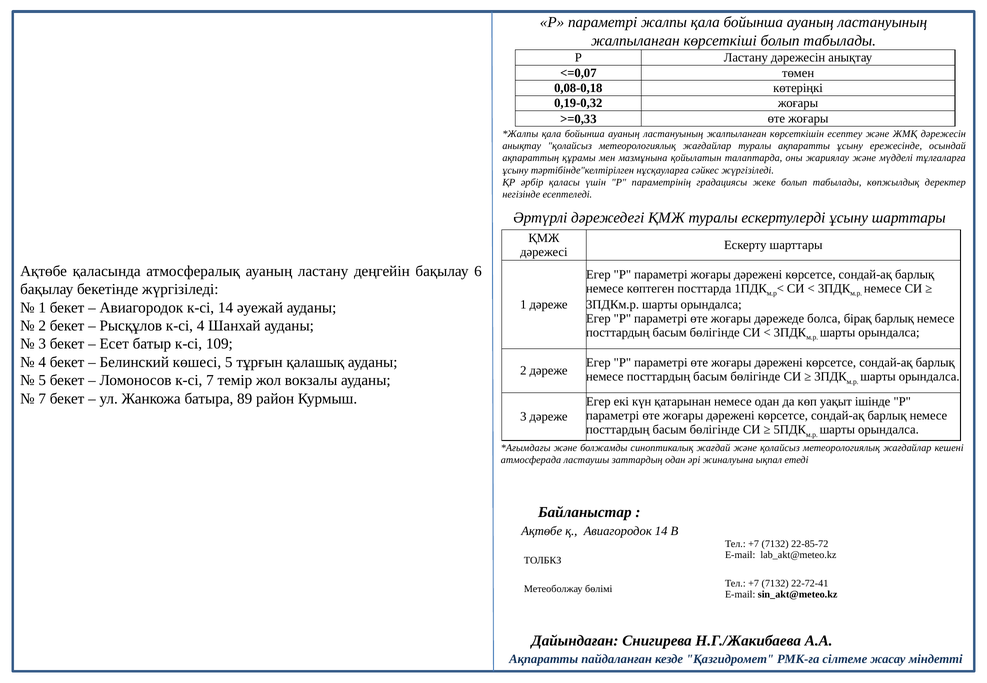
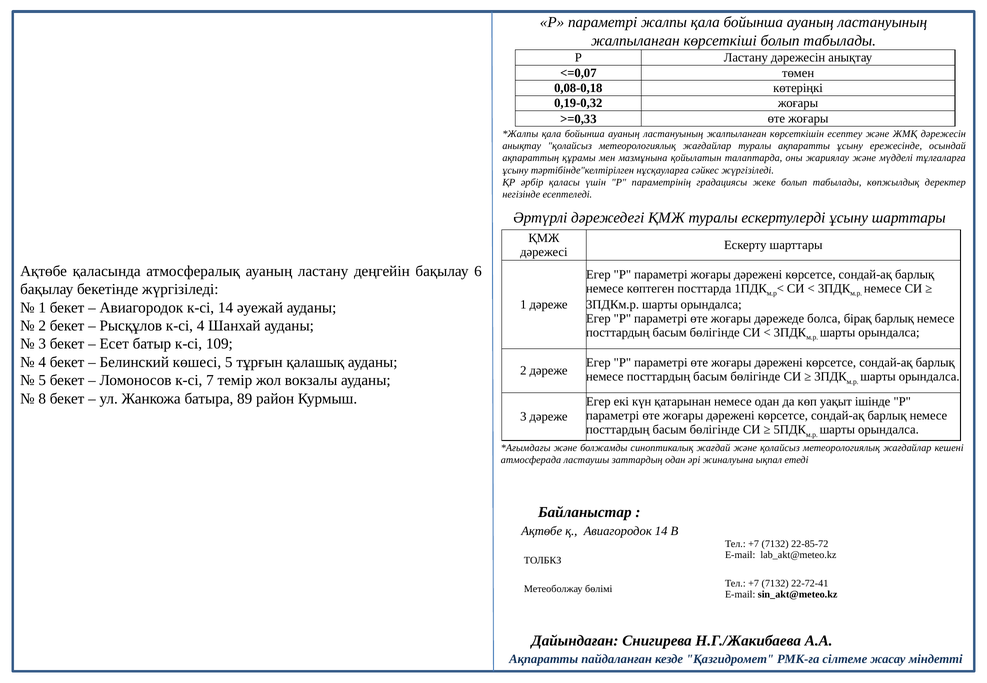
7: 7 -> 8 (42, 399)
